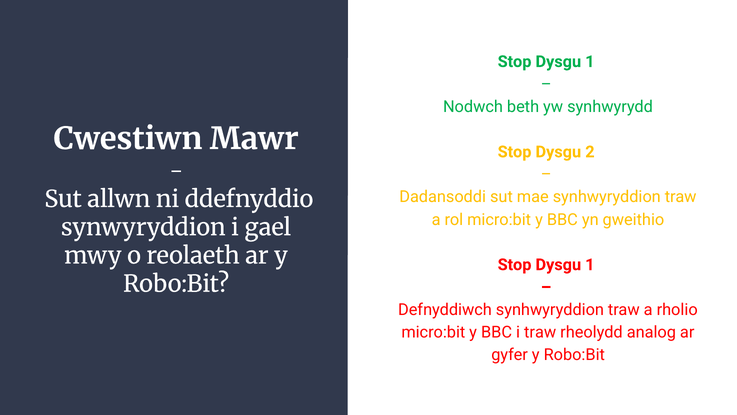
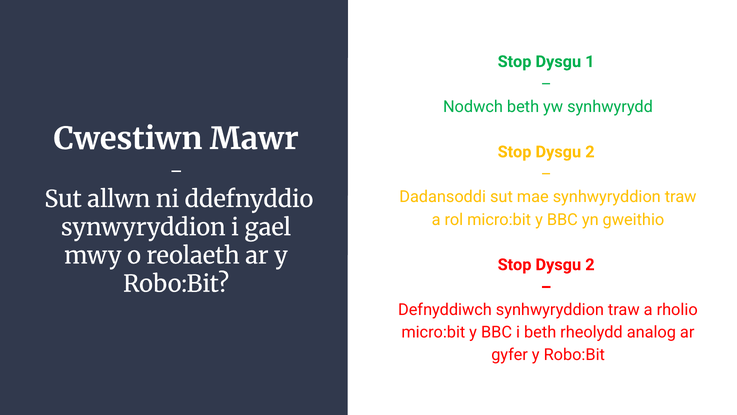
1: 1 -> 2 (590, 264)
i traw: traw -> beth (540, 332)
